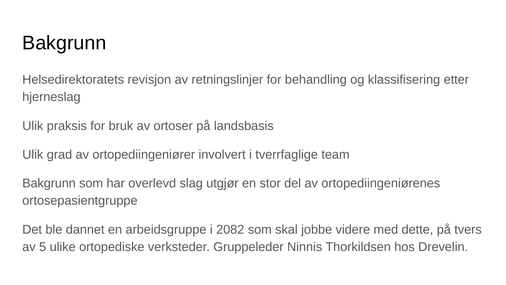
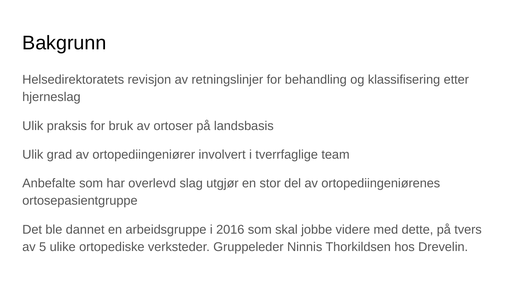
Bakgrunn: Bakgrunn -> Anbefalte (49, 183)
2082: 2082 -> 2016 (230, 229)
